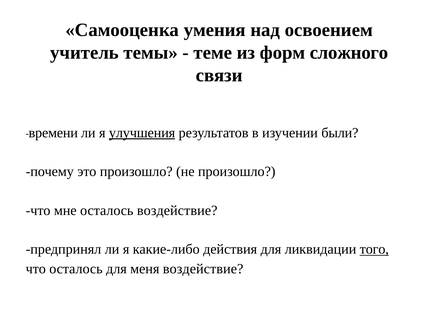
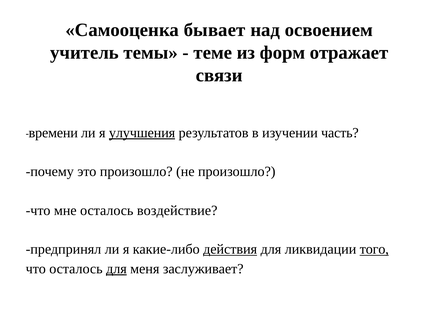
умения: умения -> бывает (215, 30)
сложного: сложного -> отражает (349, 53)
были: были -> часть (340, 133)
действия underline: none -> present (230, 249)
для underline: none -> present (116, 268)
меня воздействие: воздействие -> заслуживает (203, 268)
